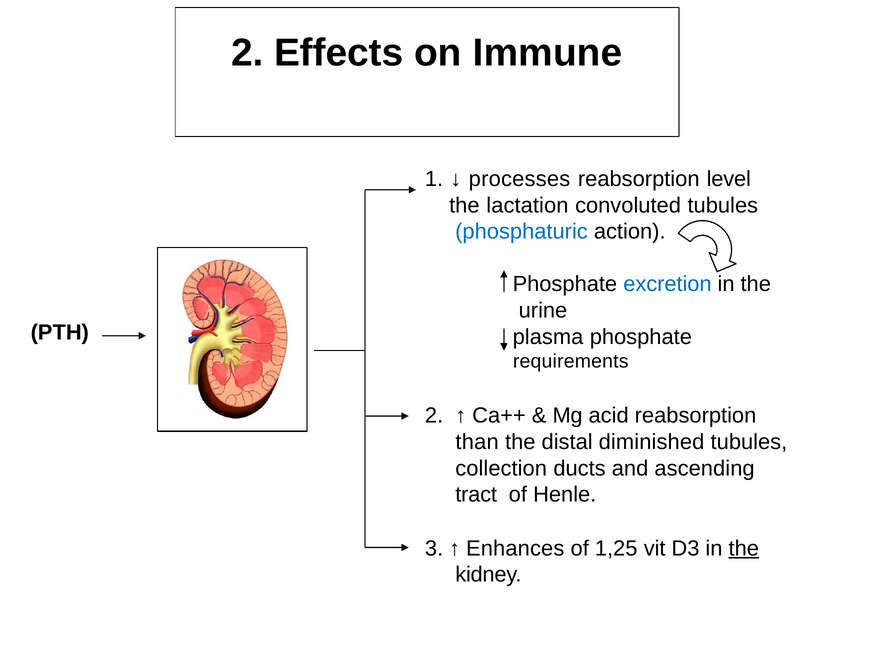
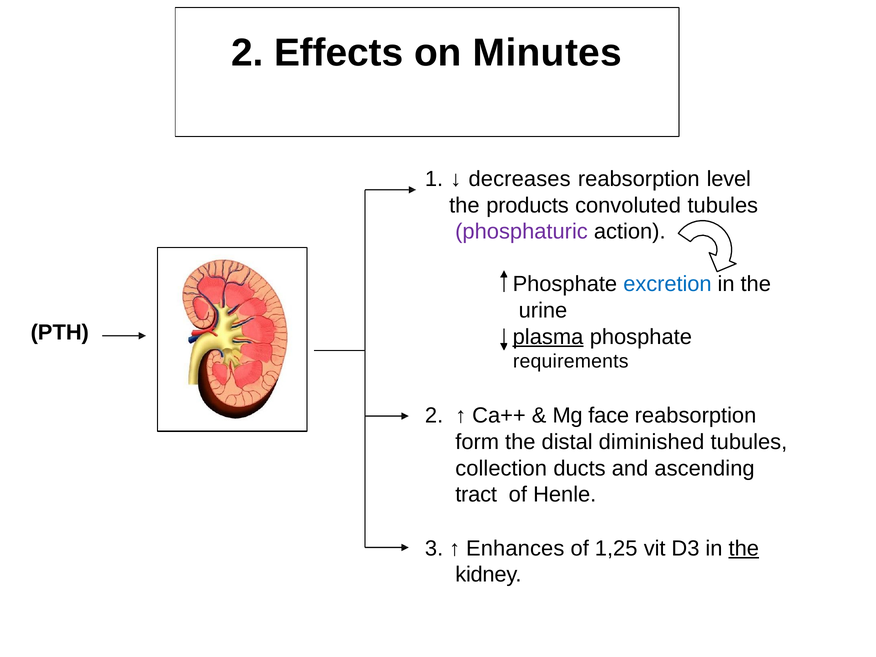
Immune: Immune -> Minutes (547, 53)
processes: processes -> decreases (520, 179)
lactation: lactation -> products (528, 205)
phosphaturic colour: blue -> purple (522, 232)
plasma underline: none -> present (548, 337)
acid: acid -> face (609, 416)
than: than -> form (477, 442)
